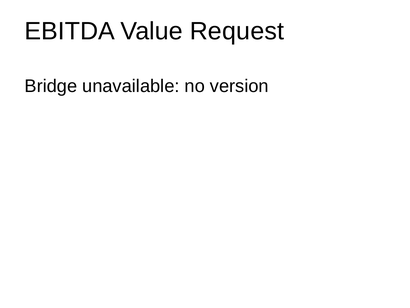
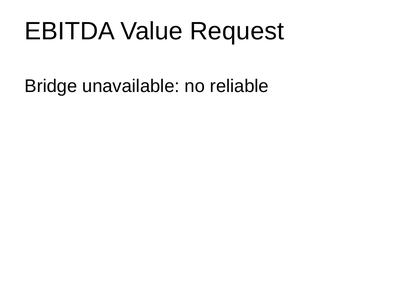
version: version -> reliable (239, 86)
